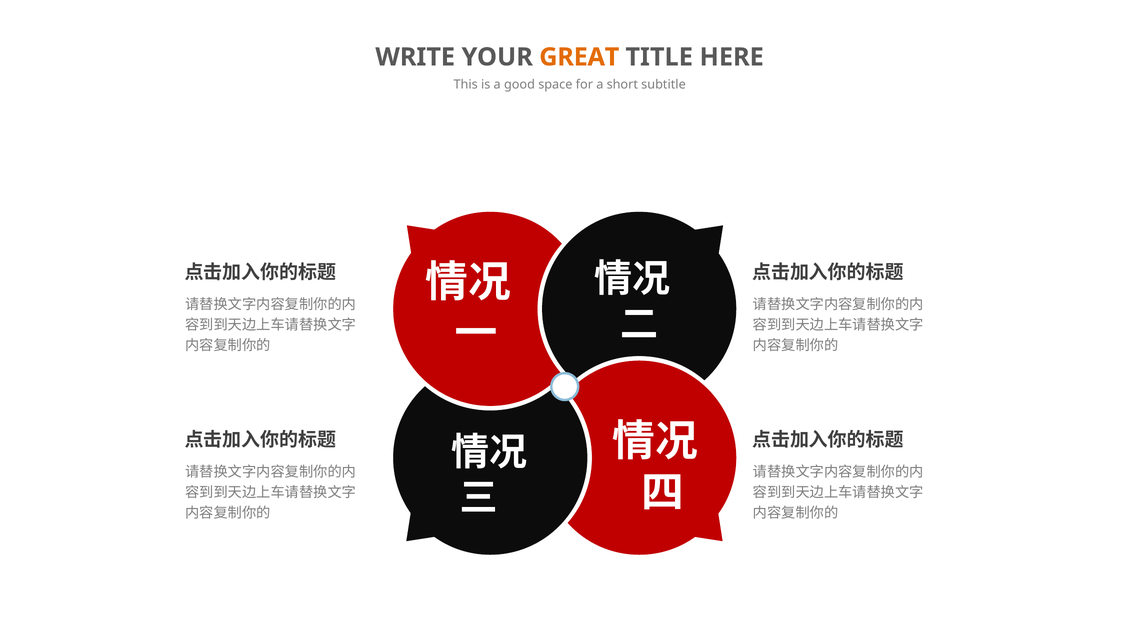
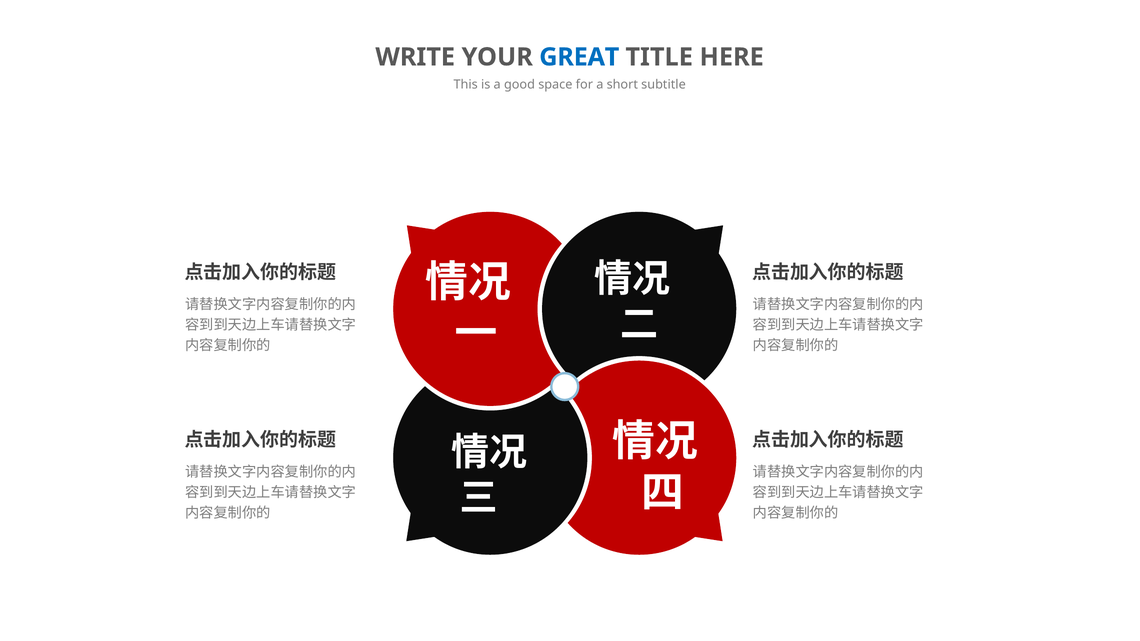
GREAT colour: orange -> blue (579, 57)
